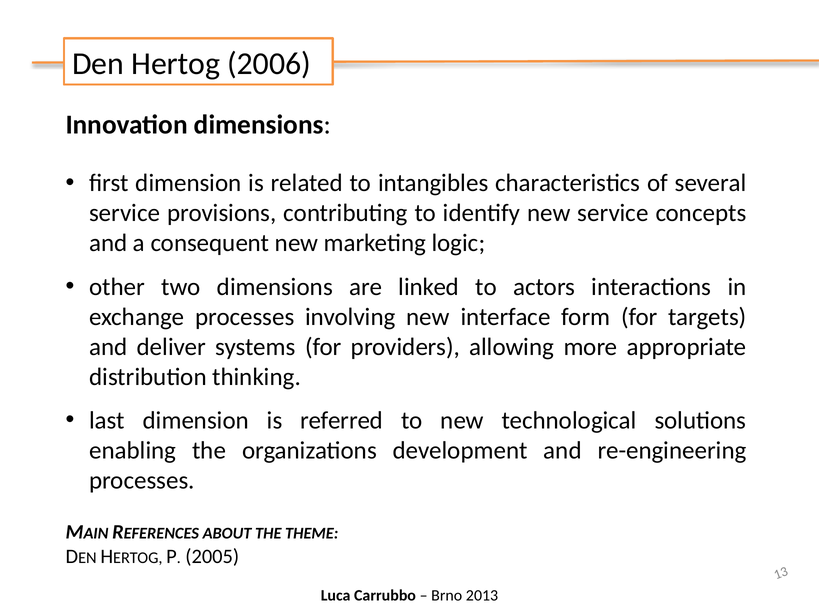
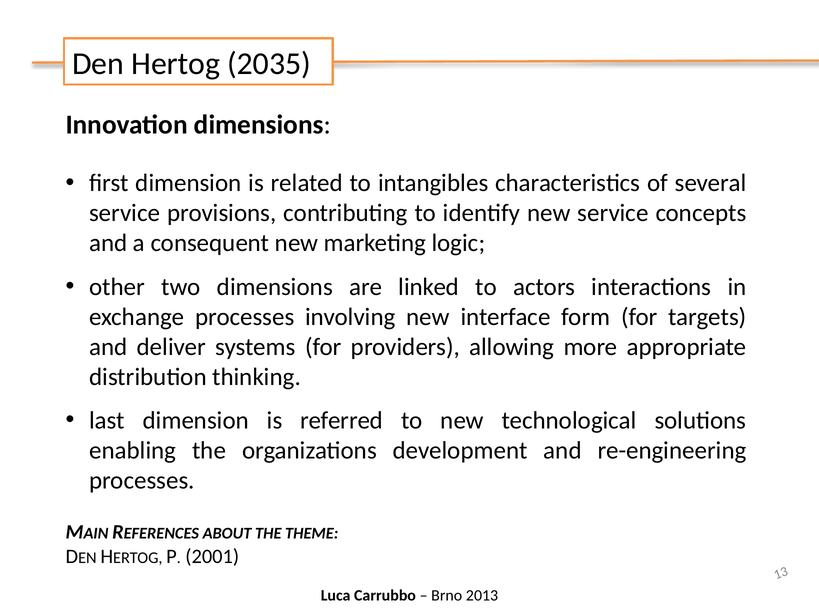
2006: 2006 -> 2035 (269, 64)
2005: 2005 -> 2001 (212, 557)
